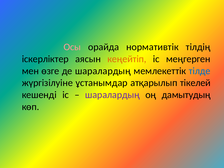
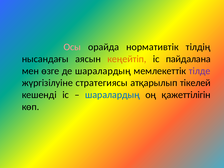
іскерліктер: іскерліктер -> нысандағы (45, 59)
меңгерген: меңгерген -> пайдалана (188, 59)
тілде colour: blue -> purple (200, 71)
ұстанымдар: ұстанымдар -> стратегиясы (102, 83)
шаралардың colour: purple -> blue (112, 95)
дамытудың: дамытудың -> қажеттілігін (186, 95)
